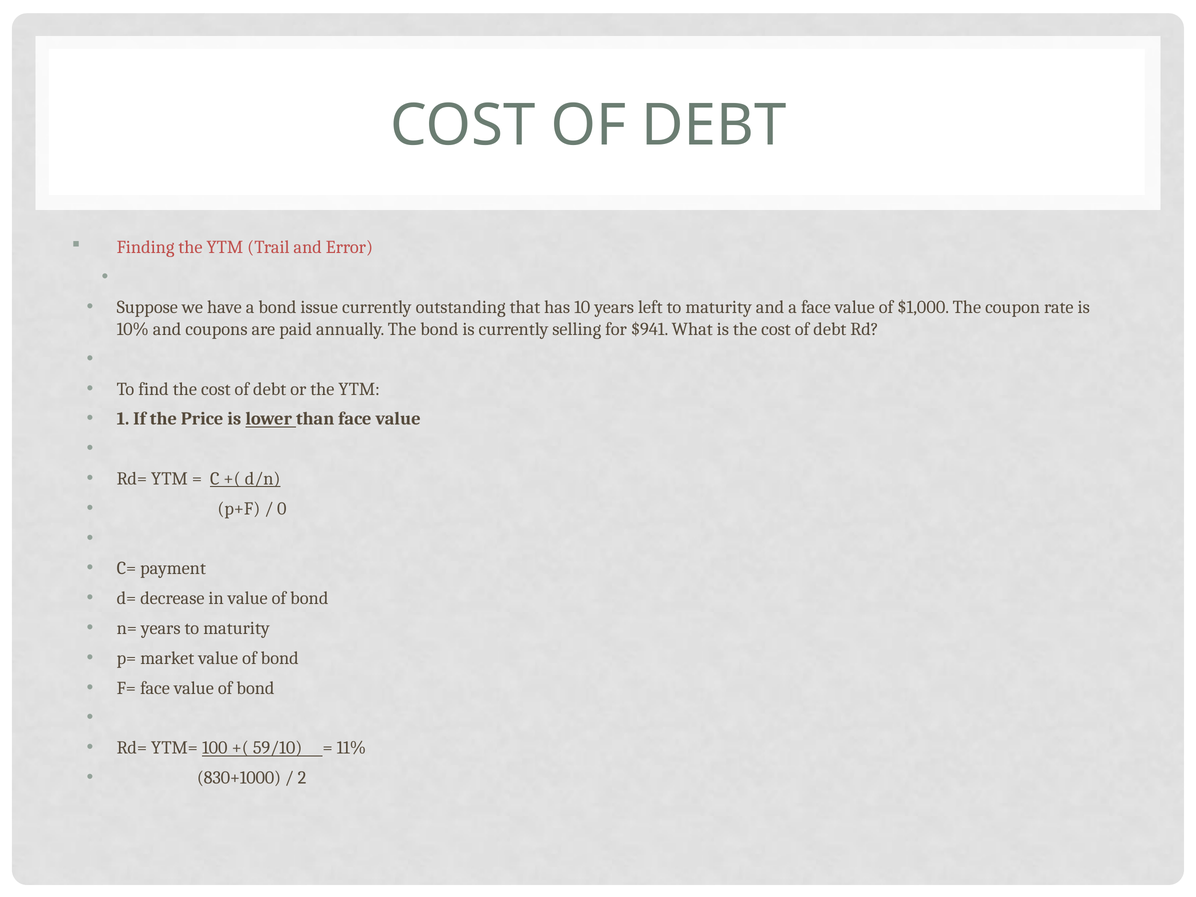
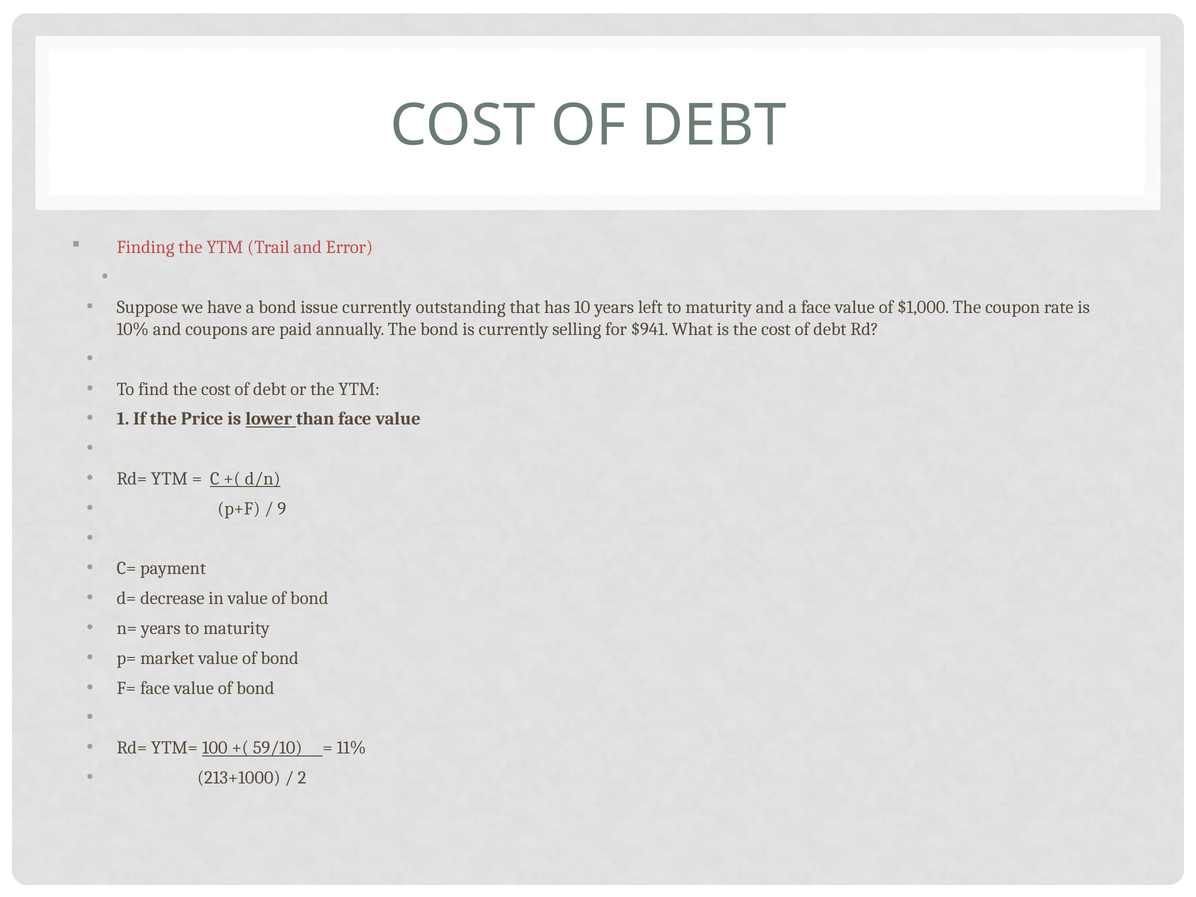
0: 0 -> 9 (282, 509)
830+1000: 830+1000 -> 213+1000 (239, 778)
